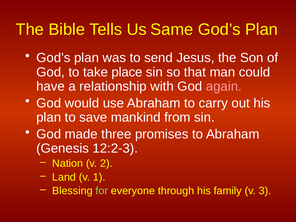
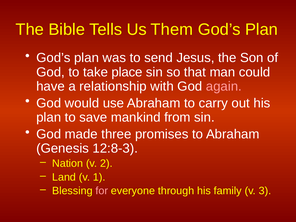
Same: Same -> Them (172, 30)
12:2-3: 12:2-3 -> 12:8-3 (115, 148)
for colour: light green -> pink (102, 191)
